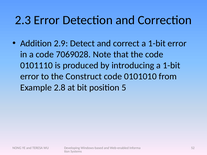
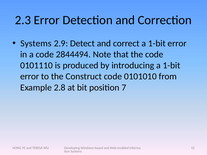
Addition: Addition -> Systems (36, 43)
7069028: 7069028 -> 2844494 (73, 54)
5: 5 -> 7 (124, 88)
